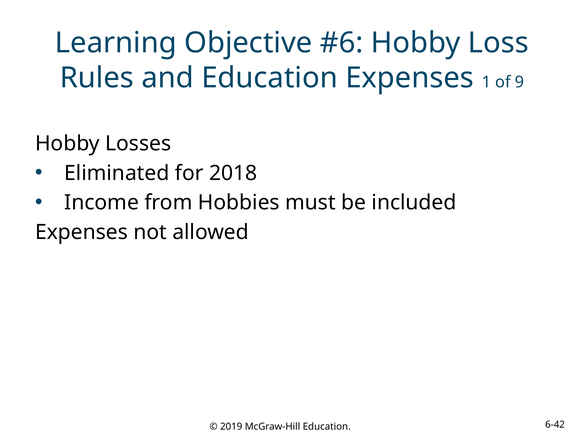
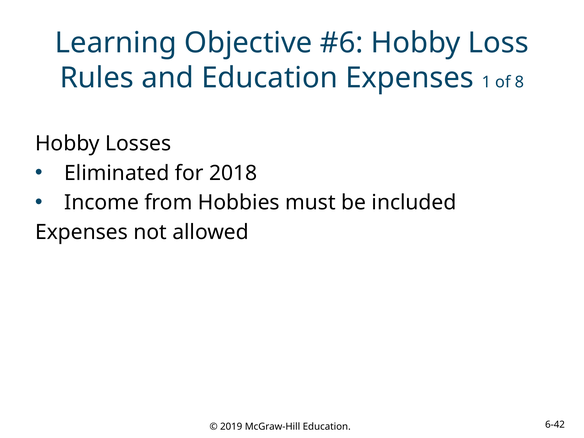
9: 9 -> 8 (519, 82)
